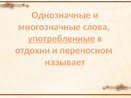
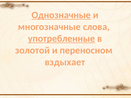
Однозначные underline: none -> present (61, 15)
отдохни: отдохни -> золотой (32, 50)
называет: называет -> вздыхает (65, 62)
